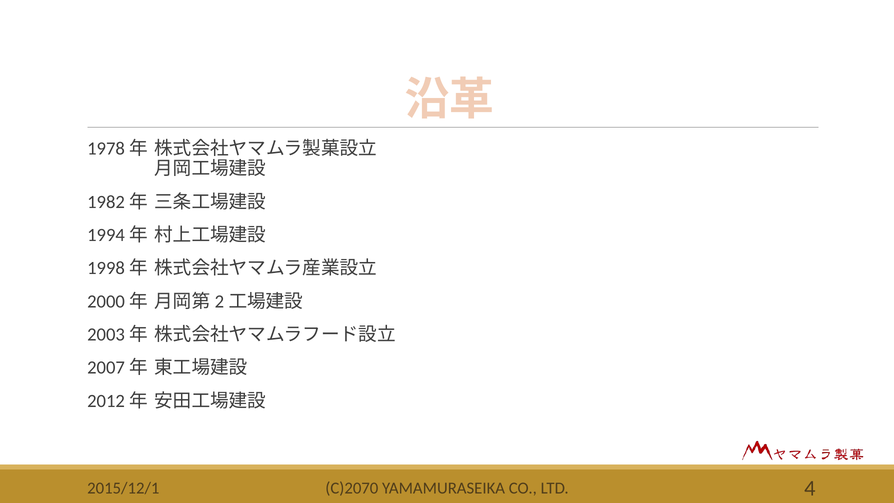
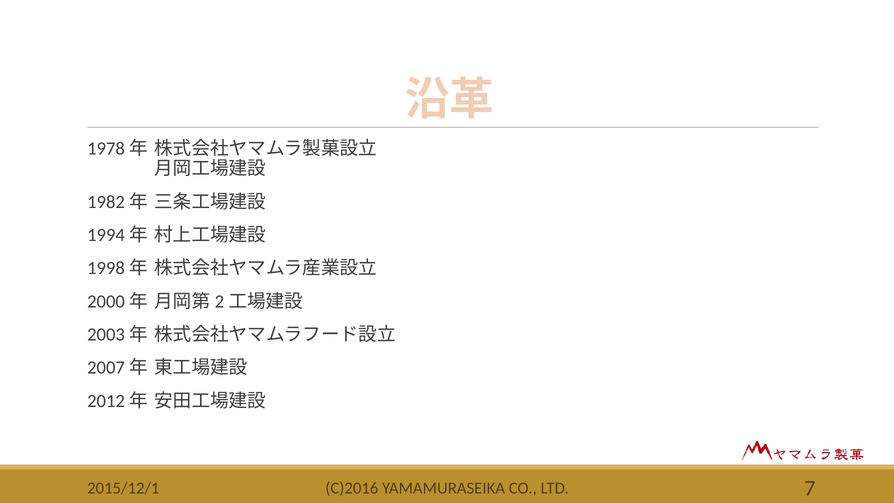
C)2070: C)2070 -> C)2016 (352, 488)
4: 4 -> 7 (810, 488)
